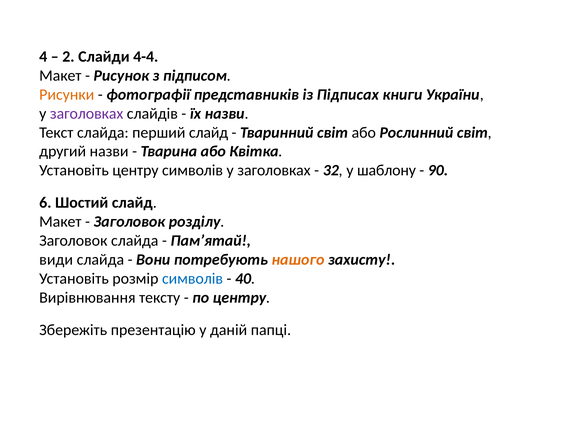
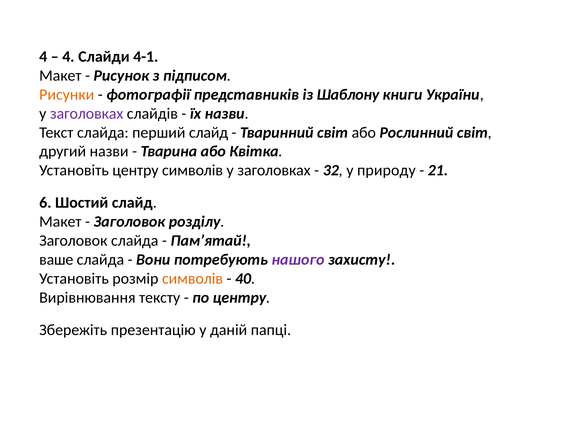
2: 2 -> 4 (68, 57)
4-4: 4-4 -> 4-1 (146, 57)
Підписах: Підписах -> Шаблону (348, 95)
шаблону: шаблону -> природу (386, 171)
90: 90 -> 21 (438, 171)
види: види -> ваше (56, 260)
нашого colour: orange -> purple (298, 260)
символів colour: blue -> orange (193, 279)
